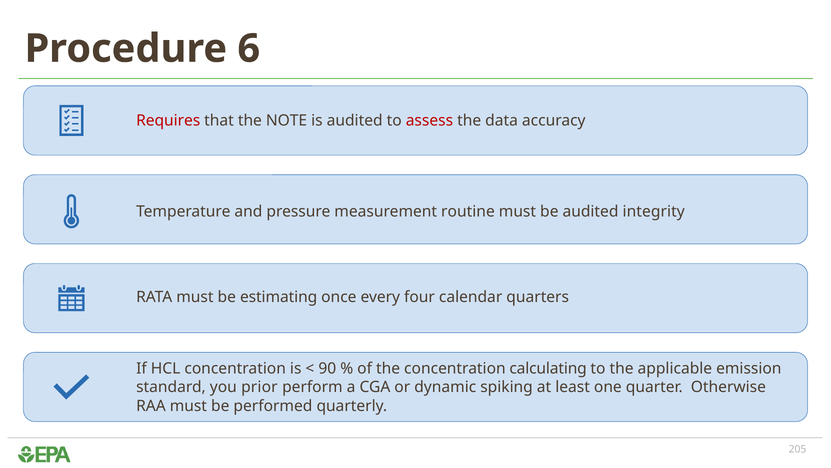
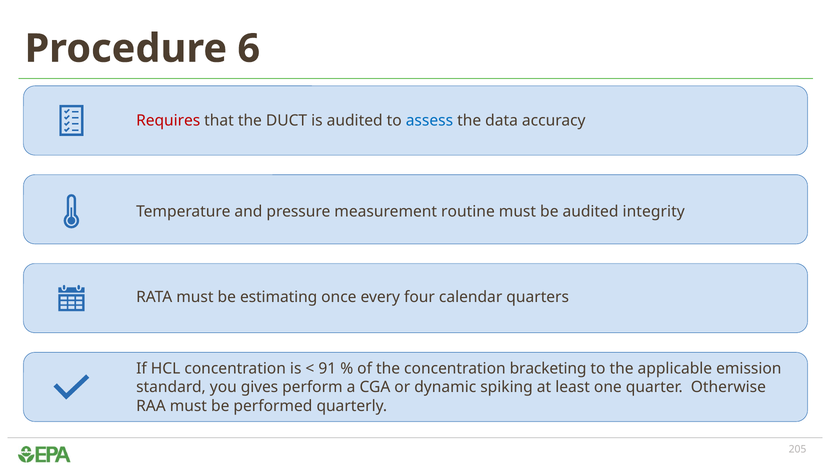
NOTE: NOTE -> DUCT (287, 120)
assess colour: red -> blue (429, 120)
90: 90 -> 91 (327, 368)
calculating: calculating -> bracketing (548, 368)
prior: prior -> gives (260, 387)
